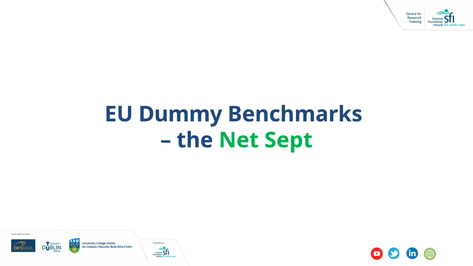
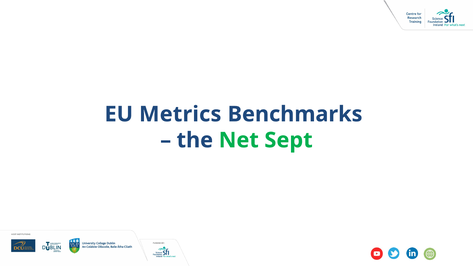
Dummy: Dummy -> Metrics (180, 114)
